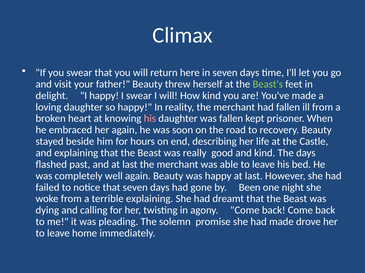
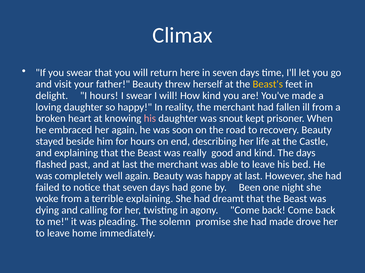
Beast's colour: light green -> yellow (268, 84)
I happy: happy -> hours (104, 96)
was fallen: fallen -> snout (231, 119)
